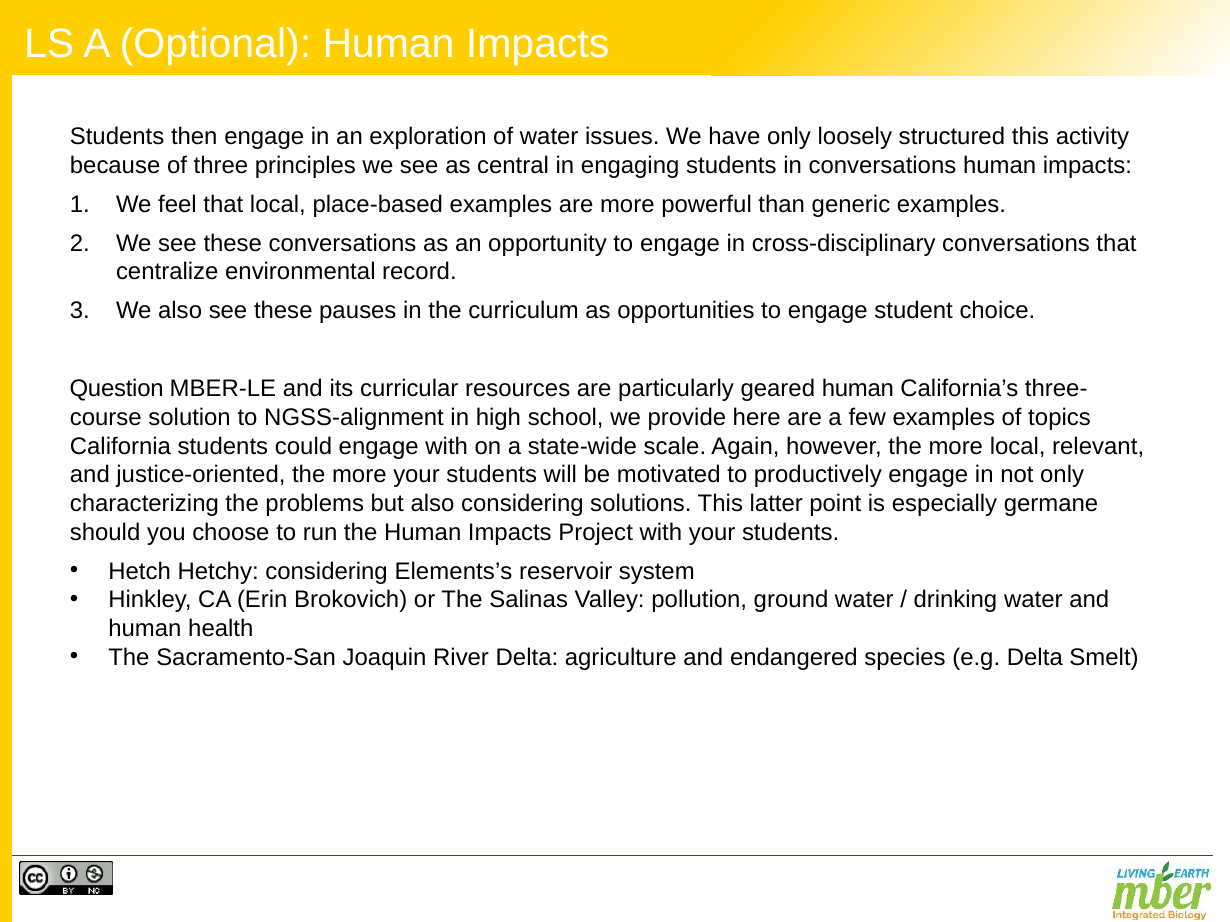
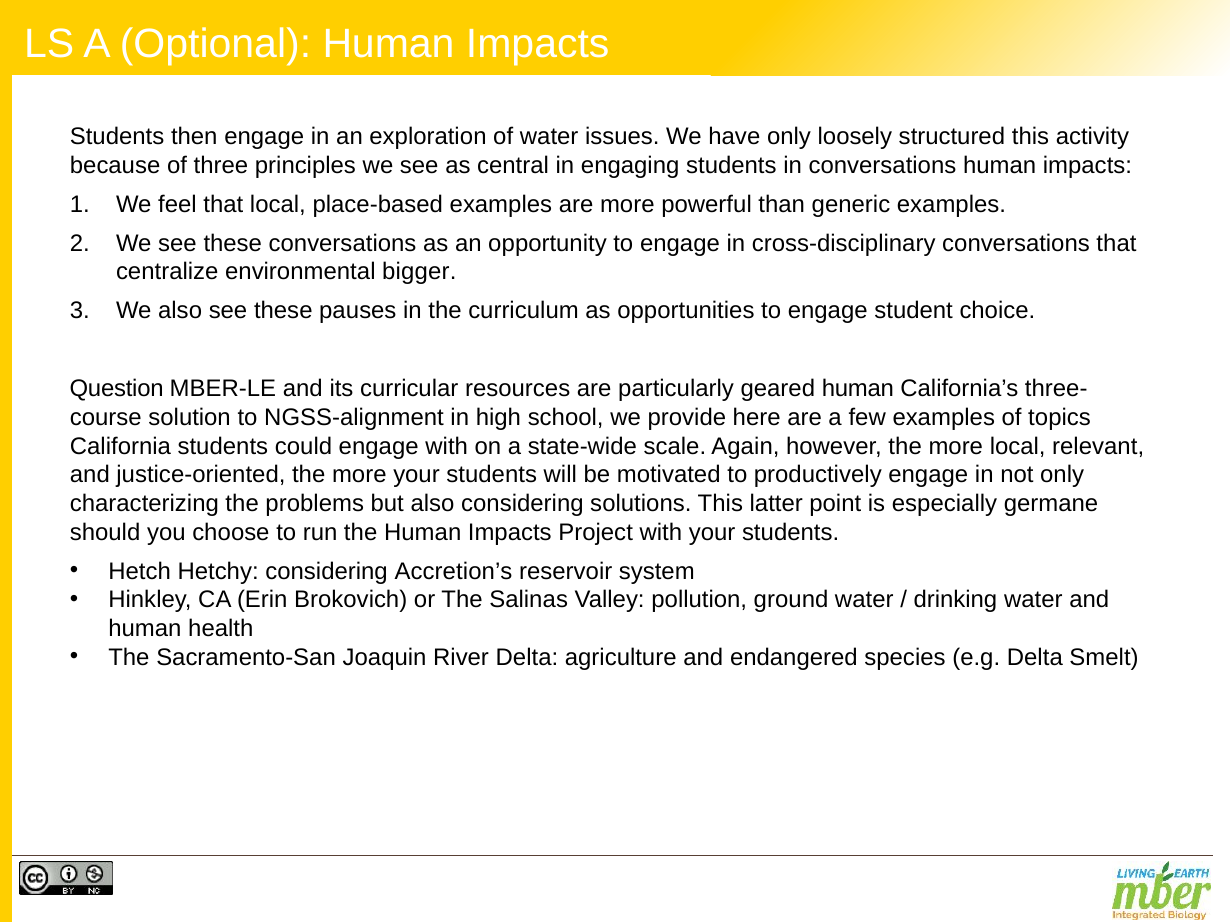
record: record -> bigger (419, 272)
Elements’s: Elements’s -> Accretion’s (453, 572)
